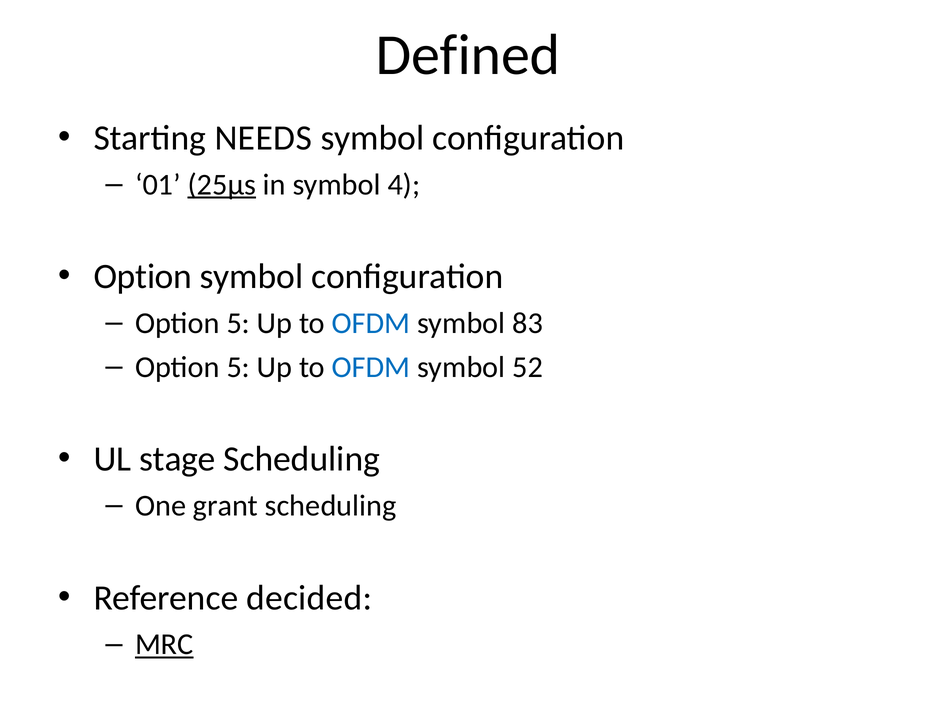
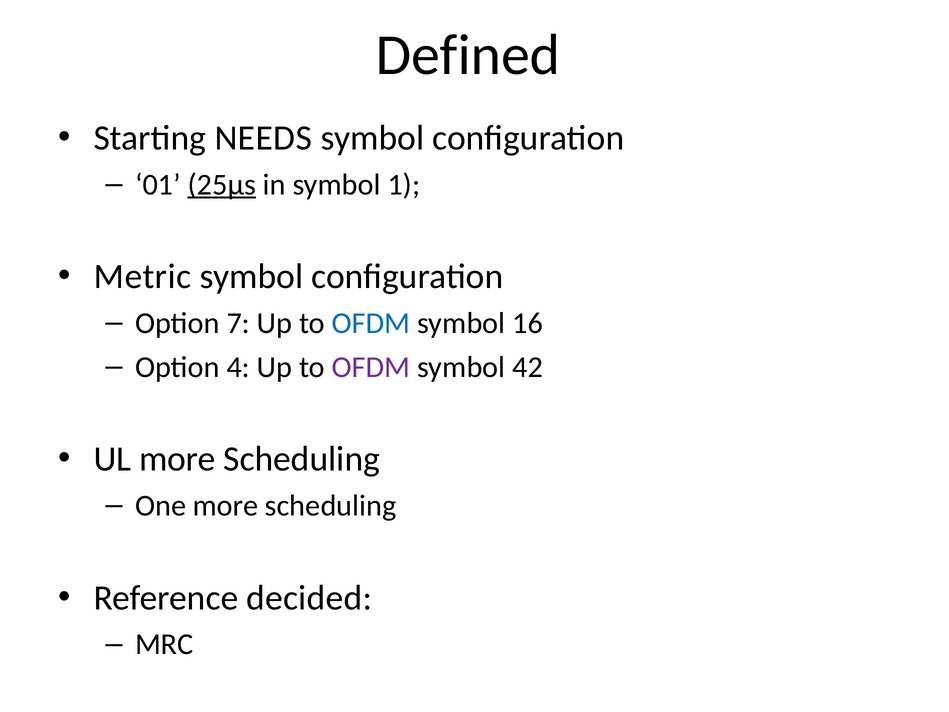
4: 4 -> 1 (404, 184)
Option: Option -> Metric (143, 277)
5: 5 -> 7 (238, 323)
83: 83 -> 16 (527, 323)
5: 5 -> 4 (238, 367)
OFDM colour: blue -> purple (371, 367)
52: 52 -> 42 (527, 367)
UL stage: stage -> more (177, 459)
One grant: grant -> more (225, 506)
MRC underline: present -> none (164, 644)
